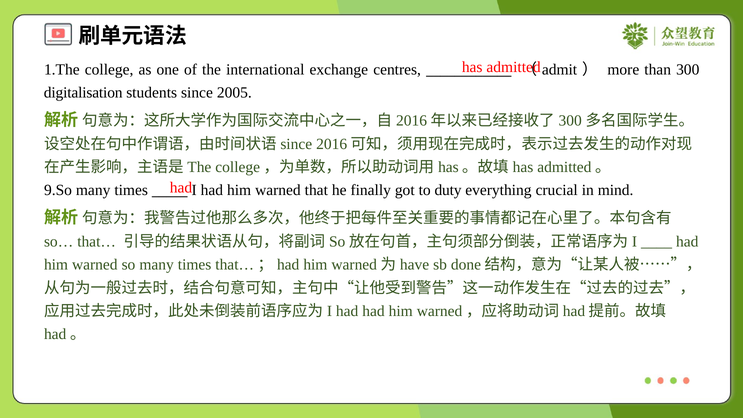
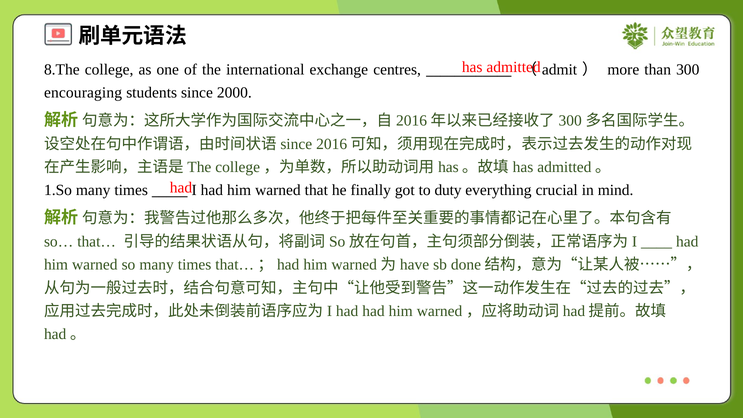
1.The: 1.The -> 8.The (62, 70)
digitalisation: digitalisation -> encouraging (83, 93)
2005: 2005 -> 2000 (234, 93)
9.So: 9.So -> 1.So (58, 190)
